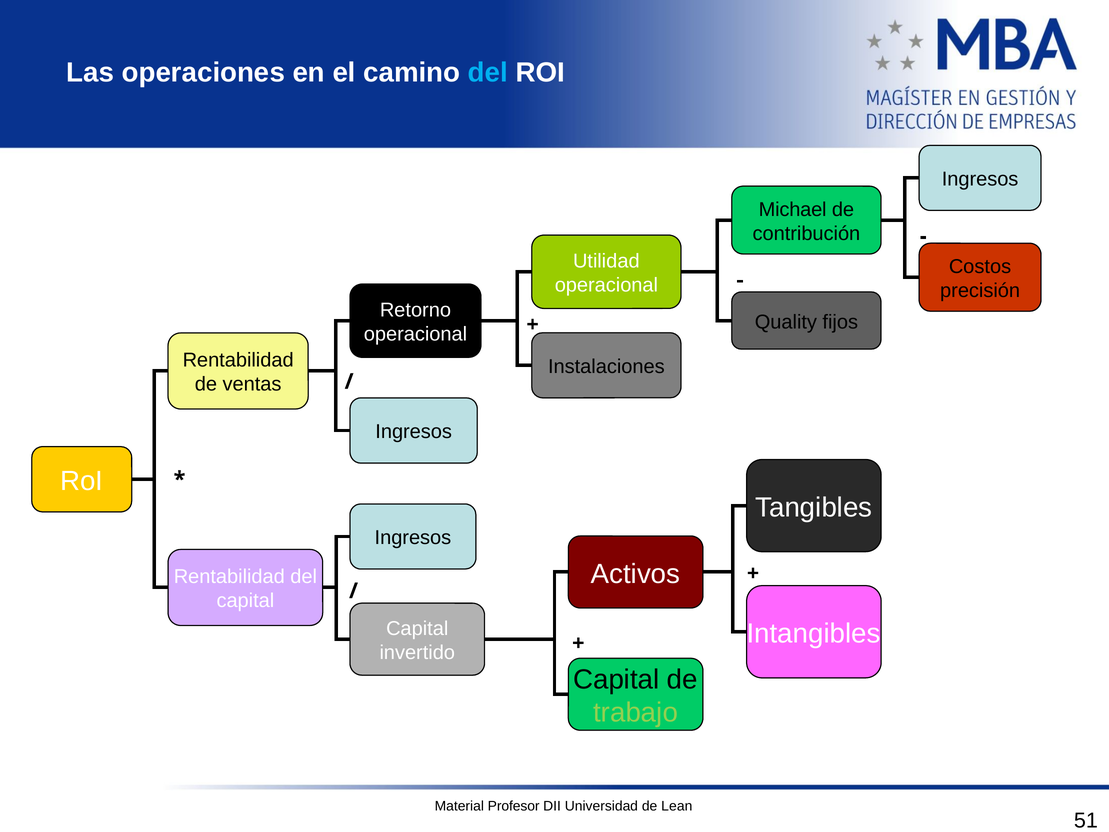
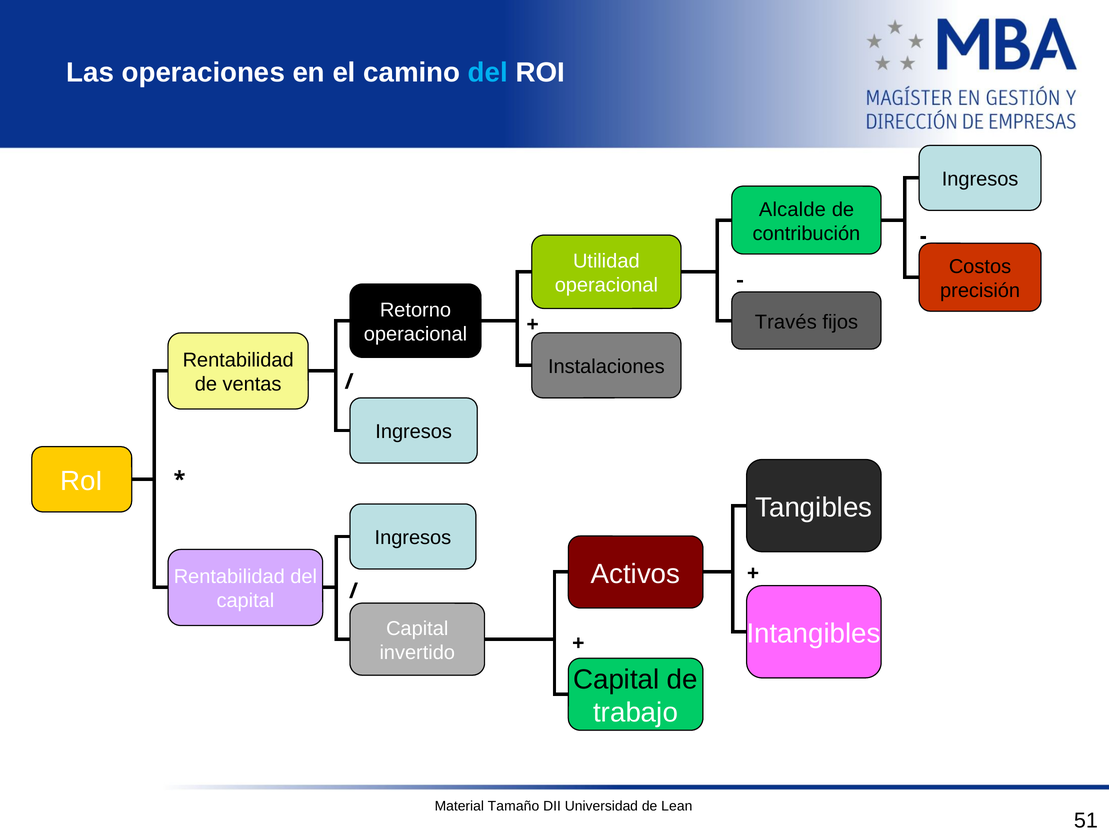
Michael: Michael -> Alcalde (792, 209)
Quality: Quality -> Través (786, 322)
trabajo colour: light green -> white (636, 713)
Profesor: Profesor -> Tamaño (514, 806)
